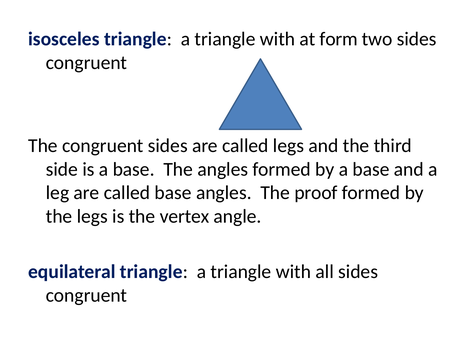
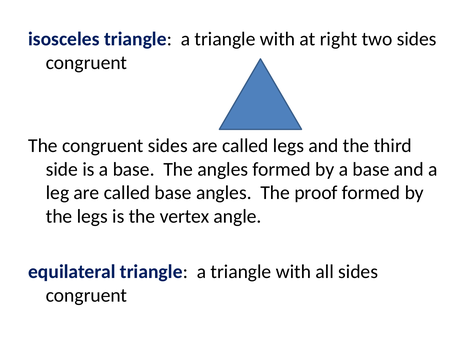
form: form -> right (339, 39)
